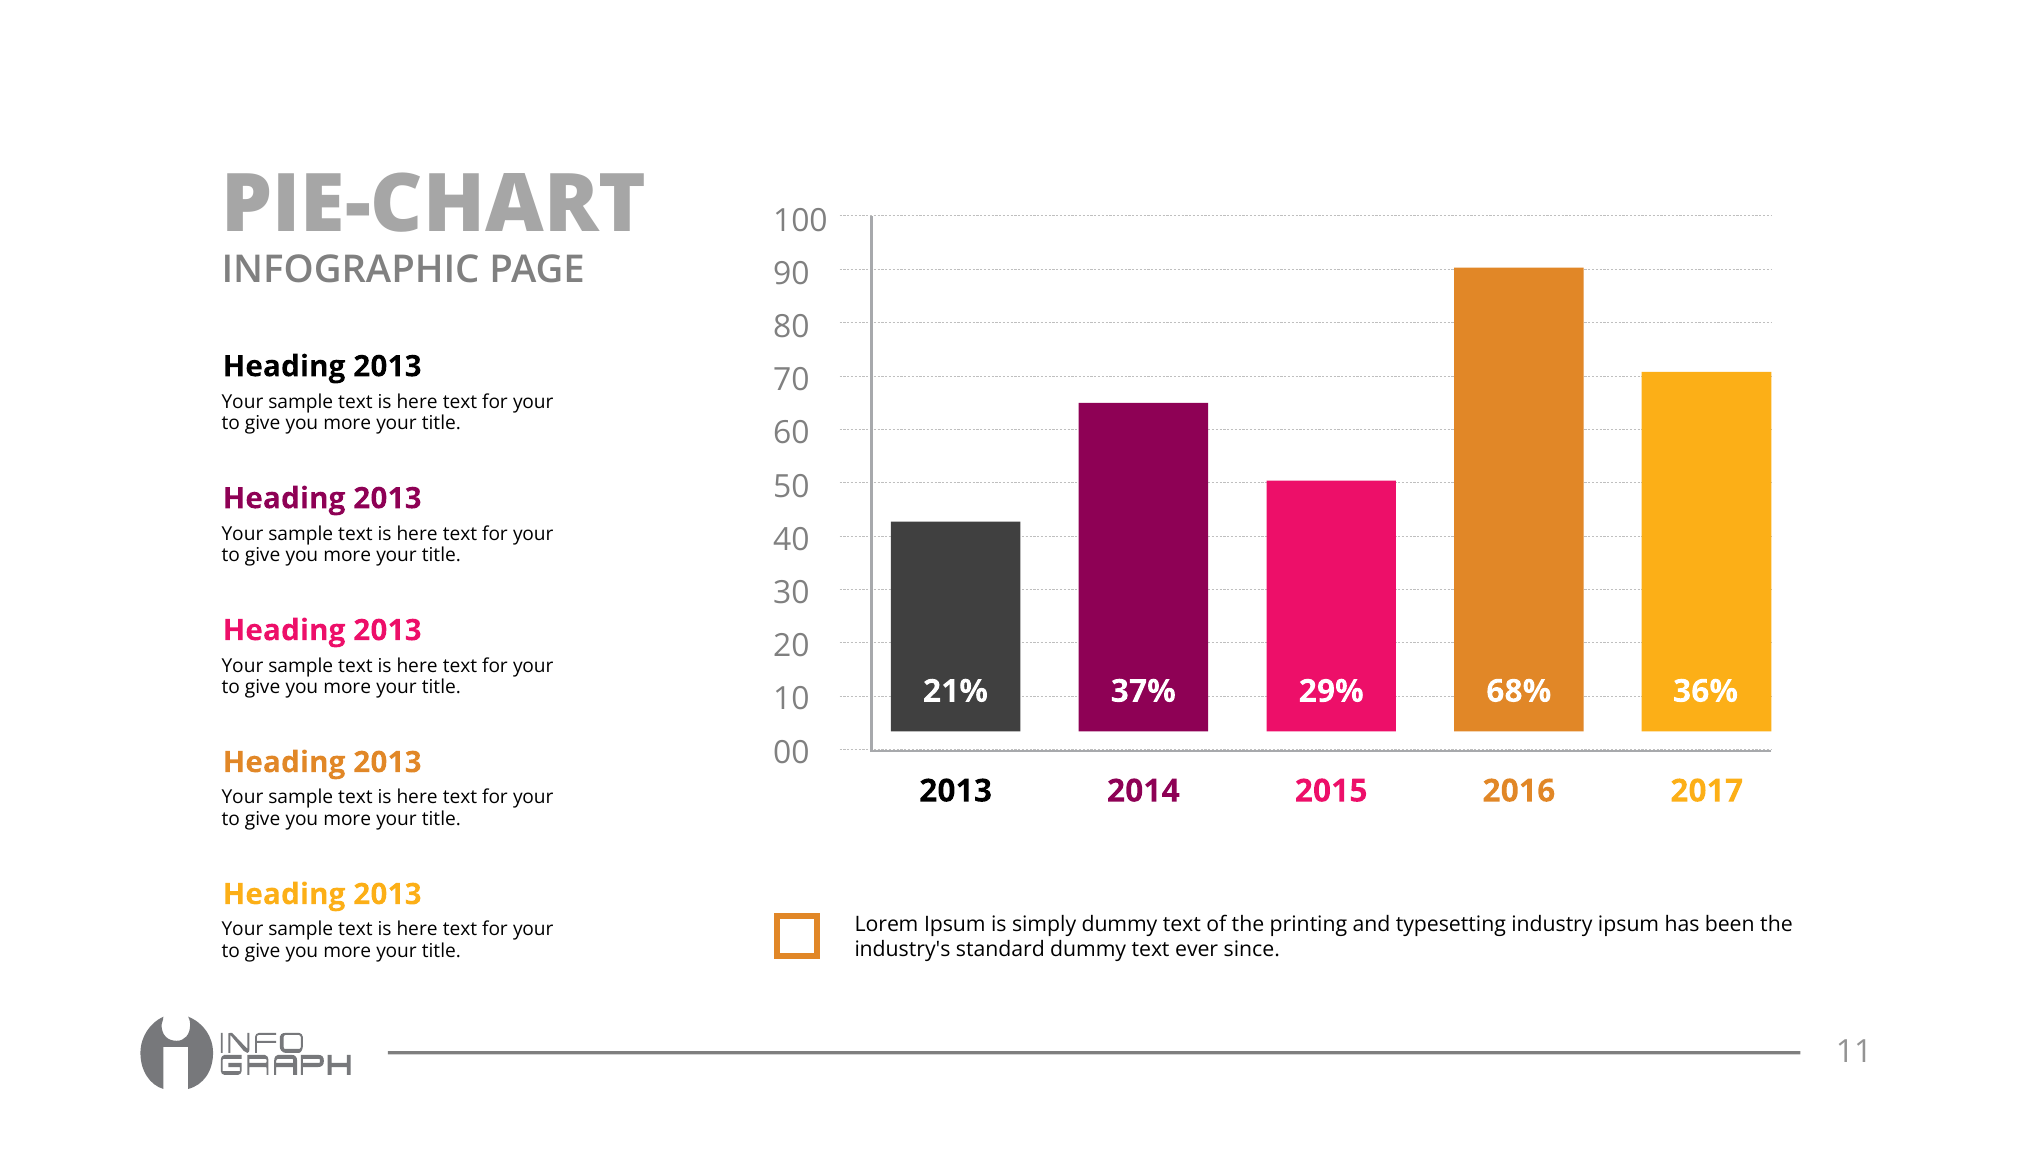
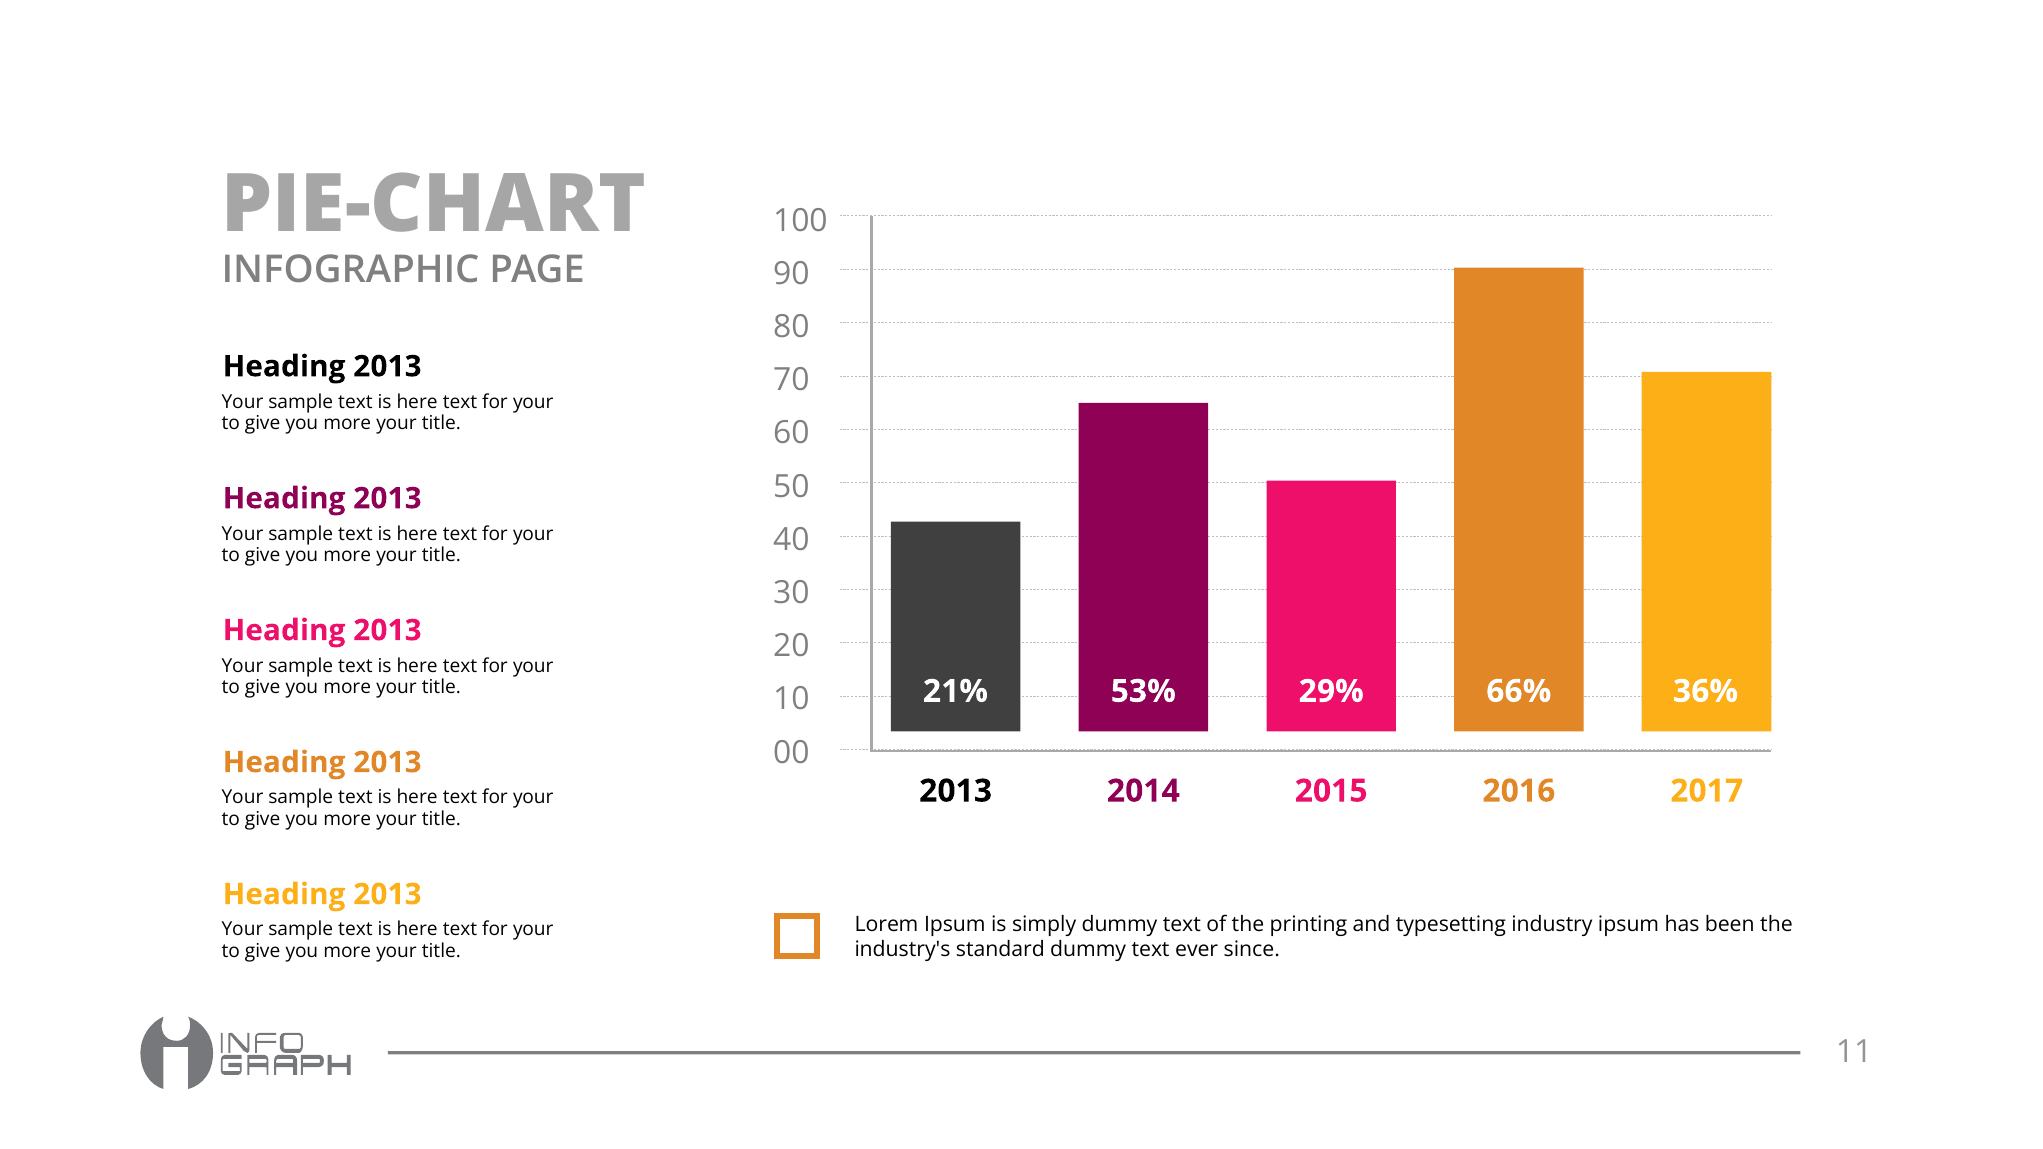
37%: 37% -> 53% (1143, 691)
68%: 68% -> 66% (1519, 691)
